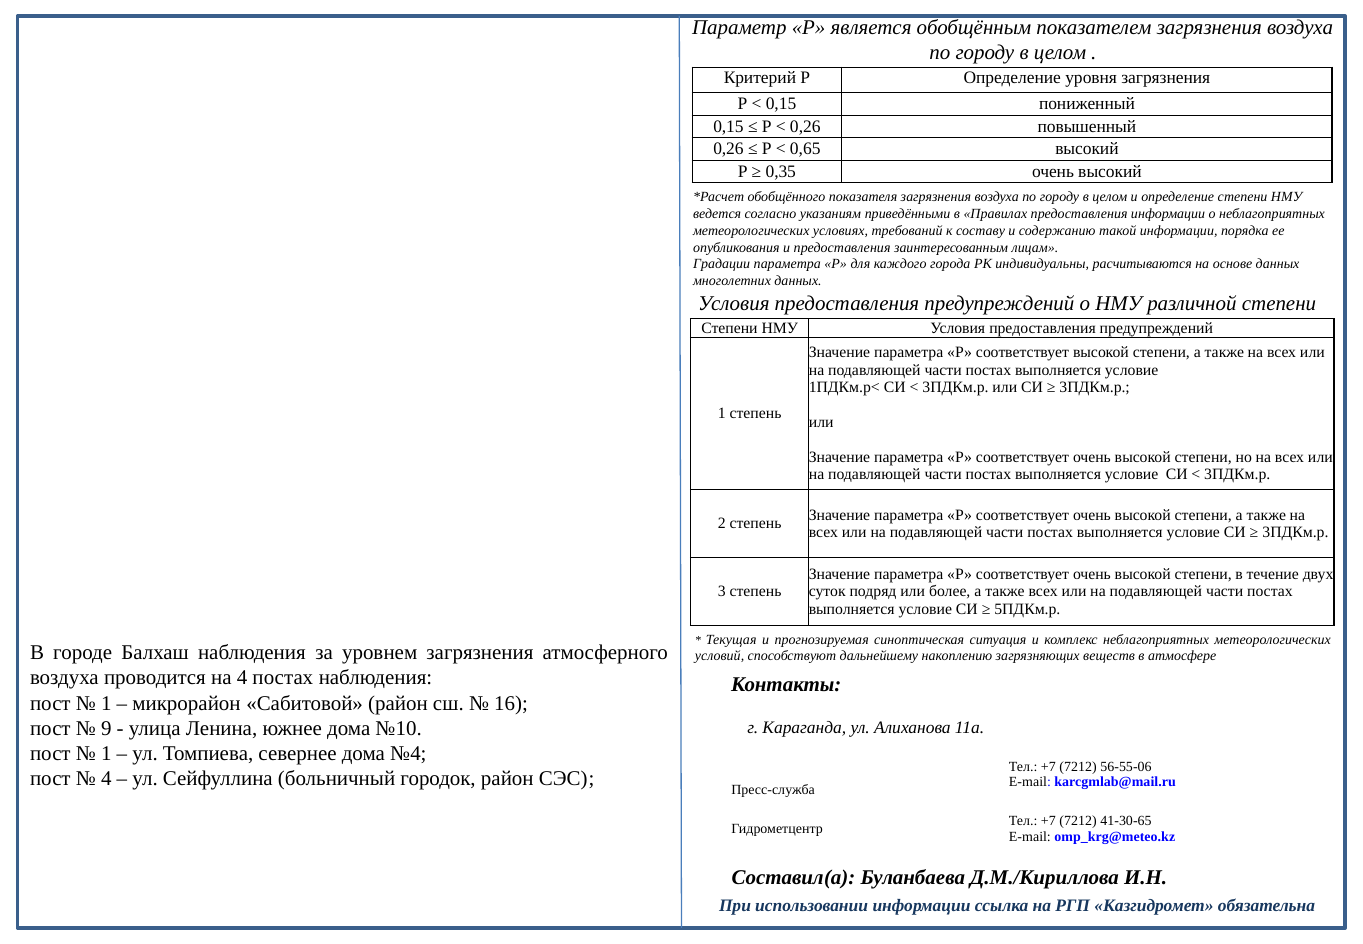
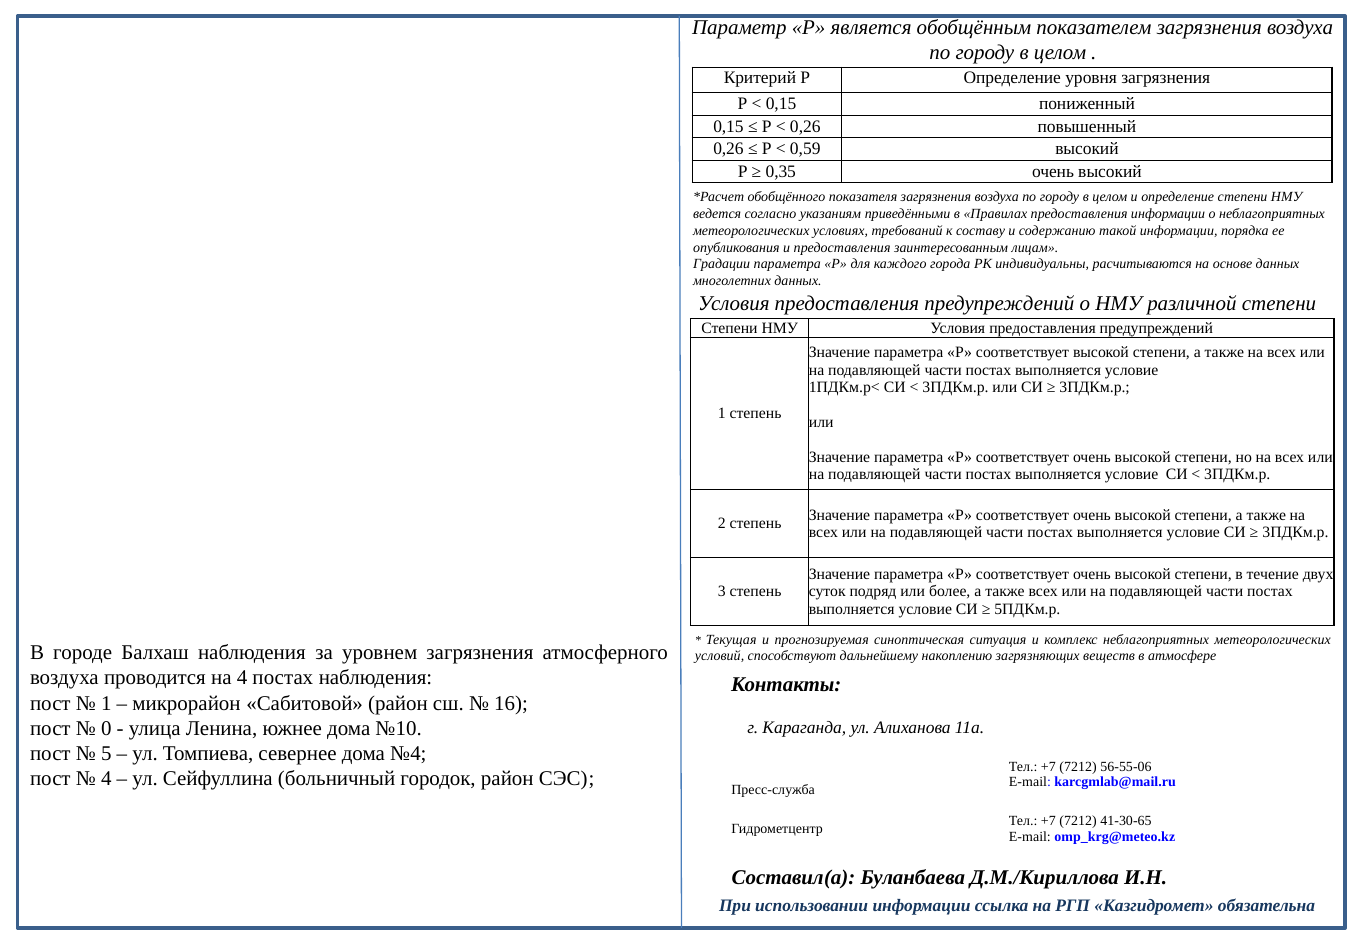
0,65: 0,65 -> 0,59 (805, 149)
9: 9 -> 0 (106, 728)
1: 1 -> 5 (106, 753)
